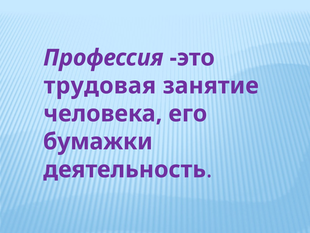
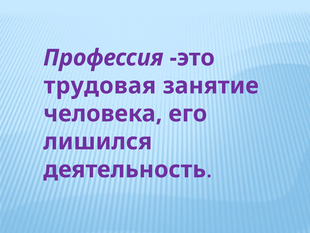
бумажки: бумажки -> лишился (98, 141)
